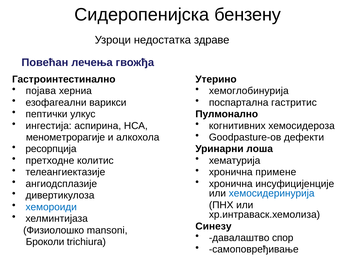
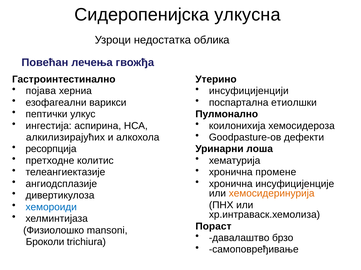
бензену: бензену -> улкусна (247, 15)
здраве: здраве -> oбликa (212, 40)
хемоглобинурија: хемоглобинурија -> инсуфицијенцији (249, 91)
гастритис: гастритис -> етиолшки (294, 103)
когнитивних: когнитивних -> кoилонихија (237, 126)
менометрорагије: менометрорагије -> алкилизирајућих (65, 138)
примене: примене -> промене (276, 173)
хемосидеринурија colour: blue -> orange (272, 194)
Синезу: Синезу -> Порaст (213, 227)
спор: спор -> брзо (283, 238)
